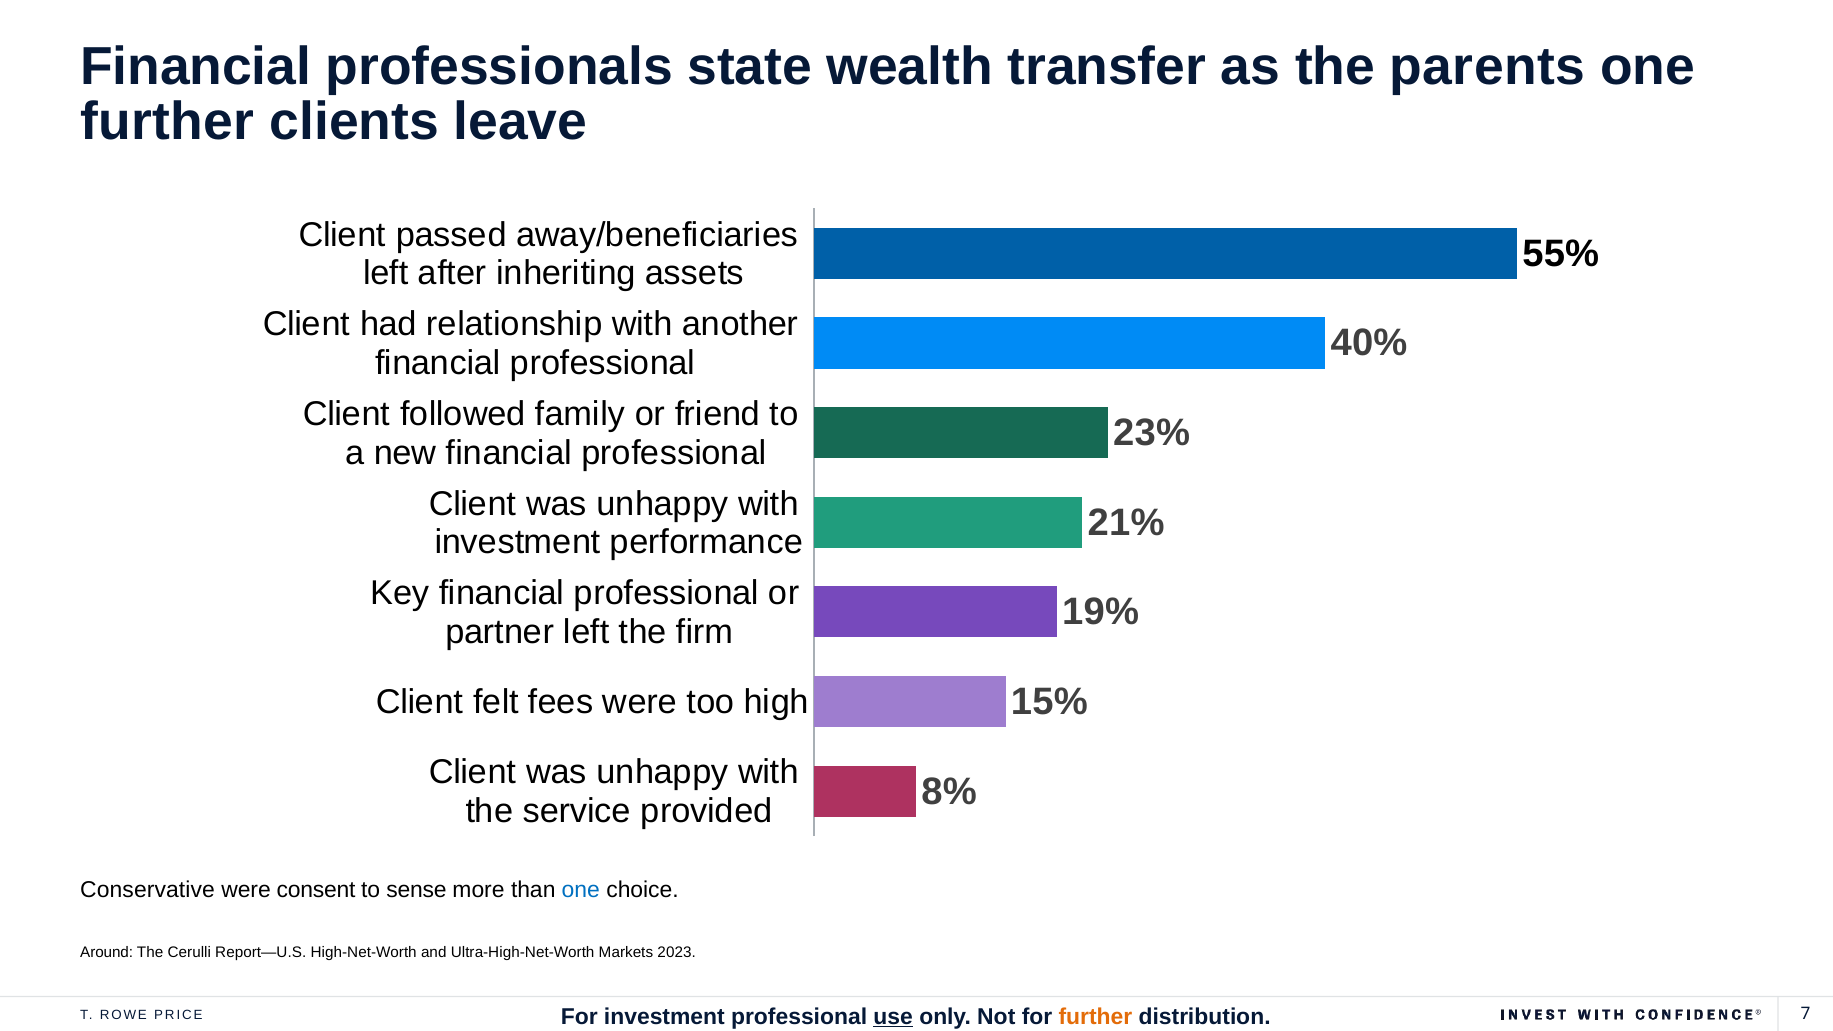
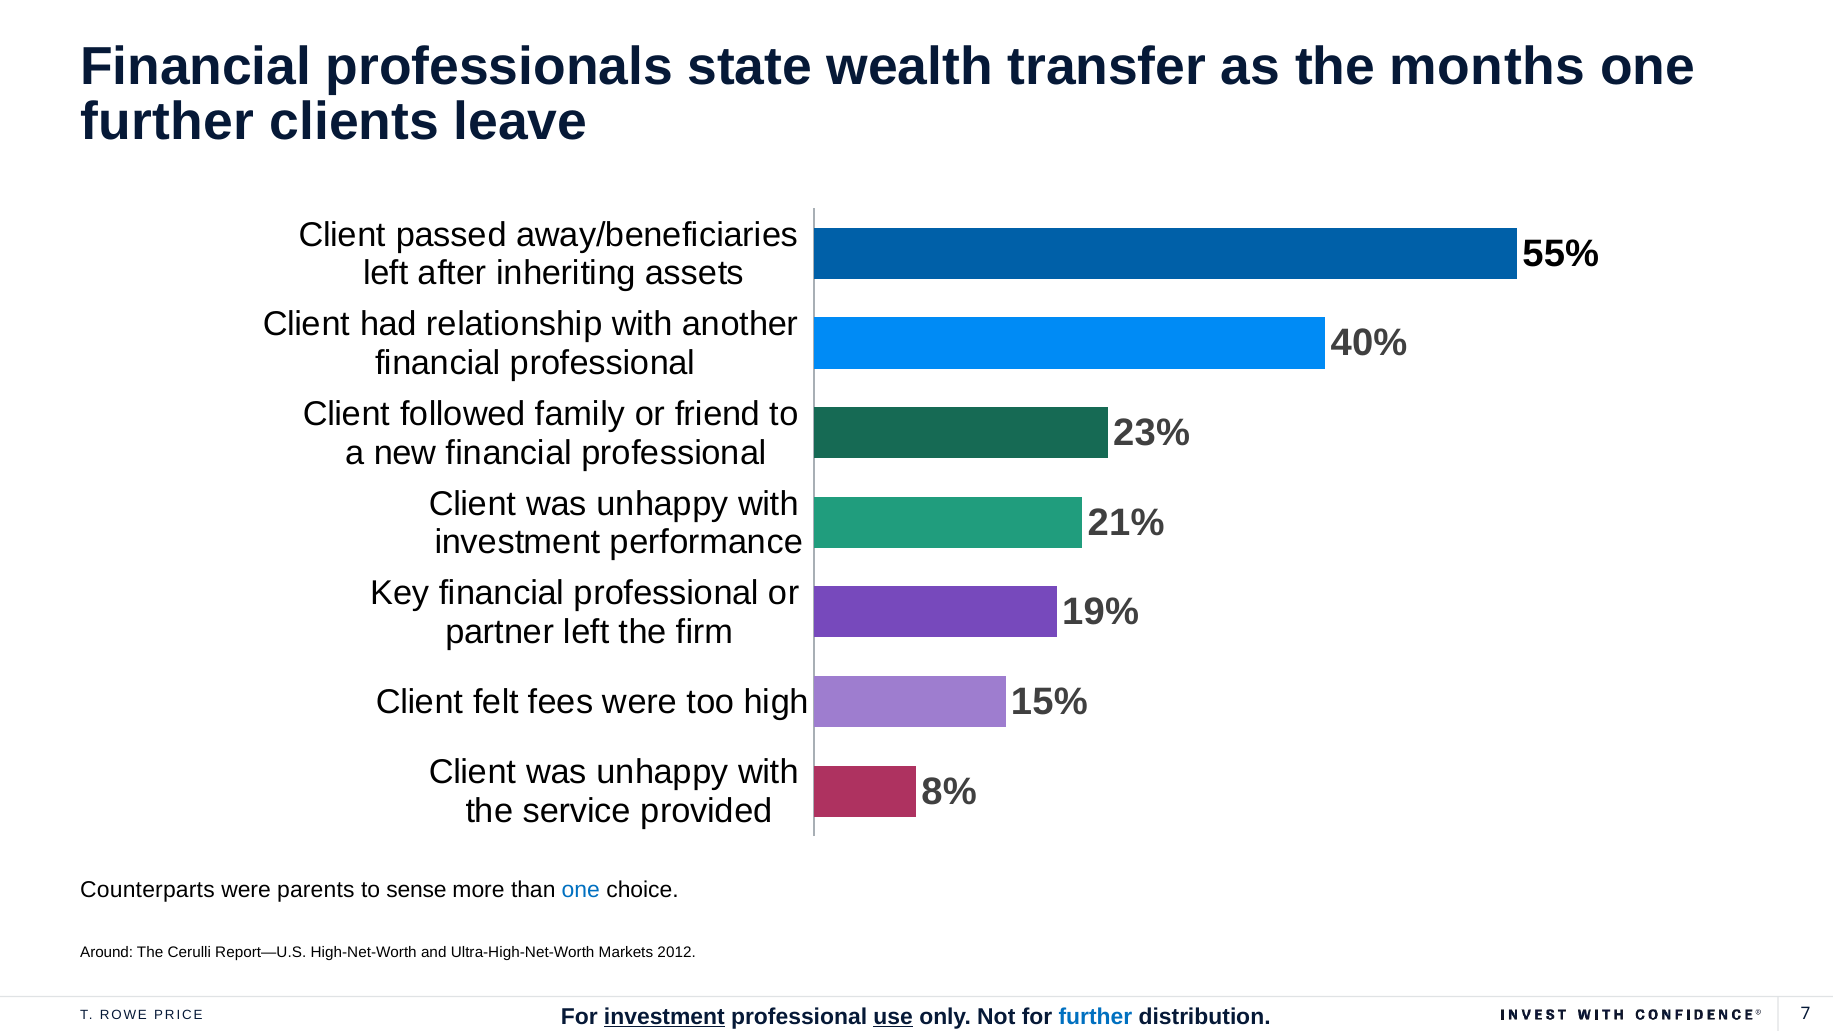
parents: parents -> months (1487, 67)
Conservative: Conservative -> Counterparts (147, 890)
consent: consent -> parents (316, 890)
2023: 2023 -> 2012 (677, 952)
investment underline: none -> present (664, 1017)
further colour: orange -> blue (1095, 1017)
